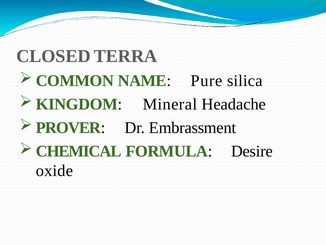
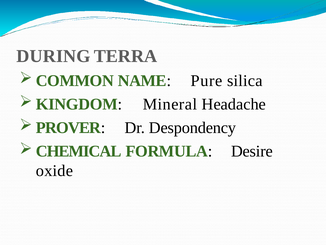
CLOSED: CLOSED -> DURING (53, 56)
Embrassment: Embrassment -> Despondency (193, 127)
